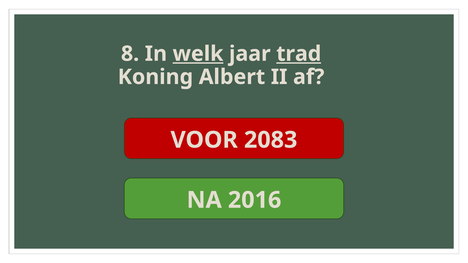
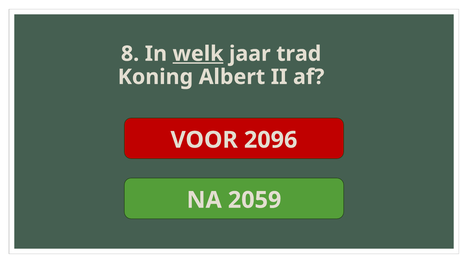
trad underline: present -> none (299, 54)
2083: 2083 -> 2096 (271, 140)
2016: 2016 -> 2059 (255, 200)
